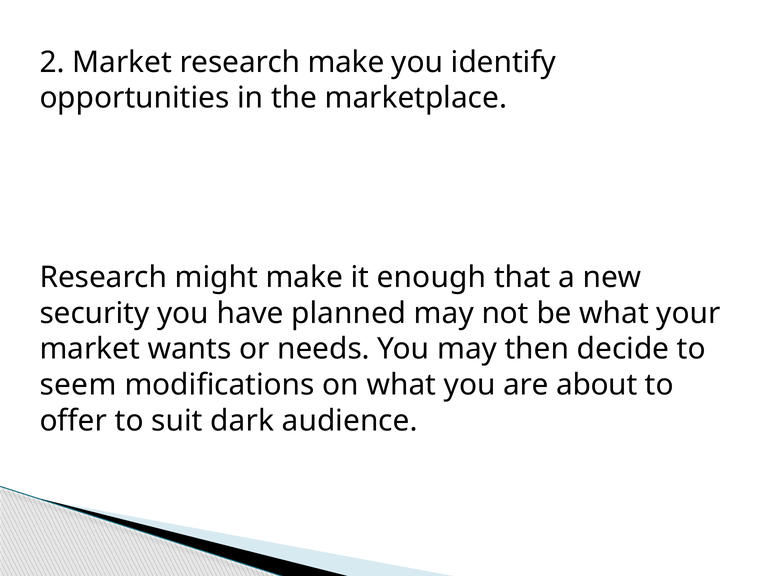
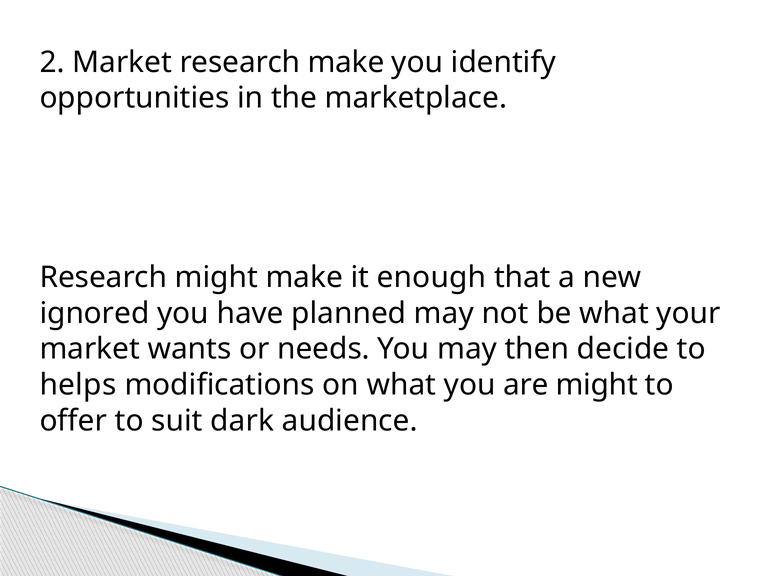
security: security -> ignored (95, 313)
seem: seem -> helps (78, 385)
are about: about -> might (597, 385)
